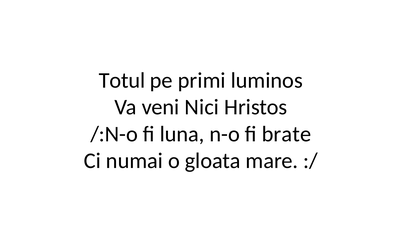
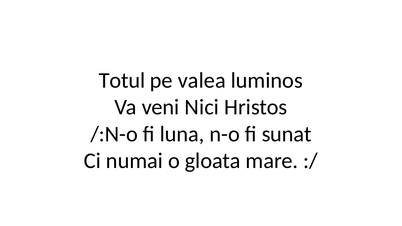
primi: primi -> valea (202, 80)
brate: brate -> sunat (287, 134)
